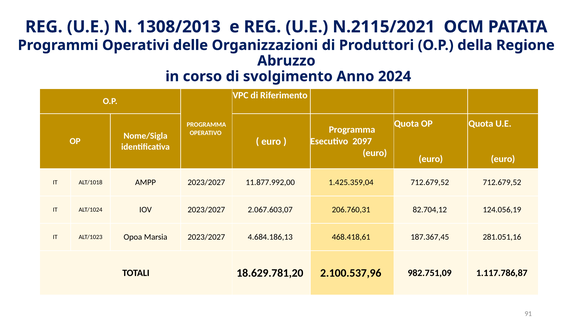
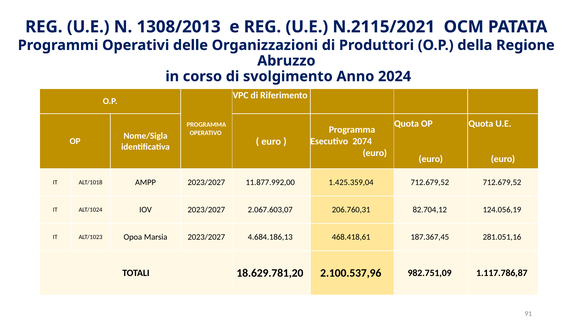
2097: 2097 -> 2074 (362, 141)
